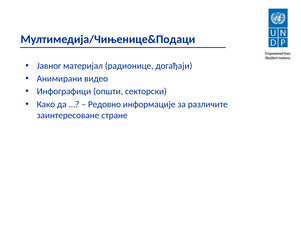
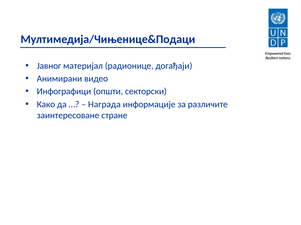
Редовно: Редовно -> Награда (104, 105)
